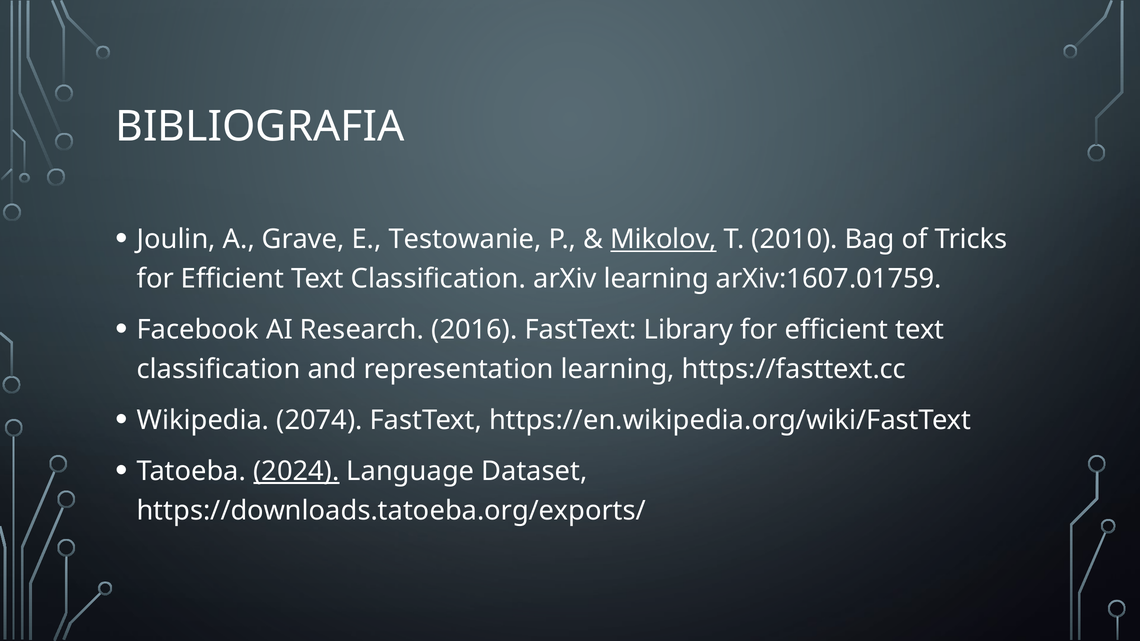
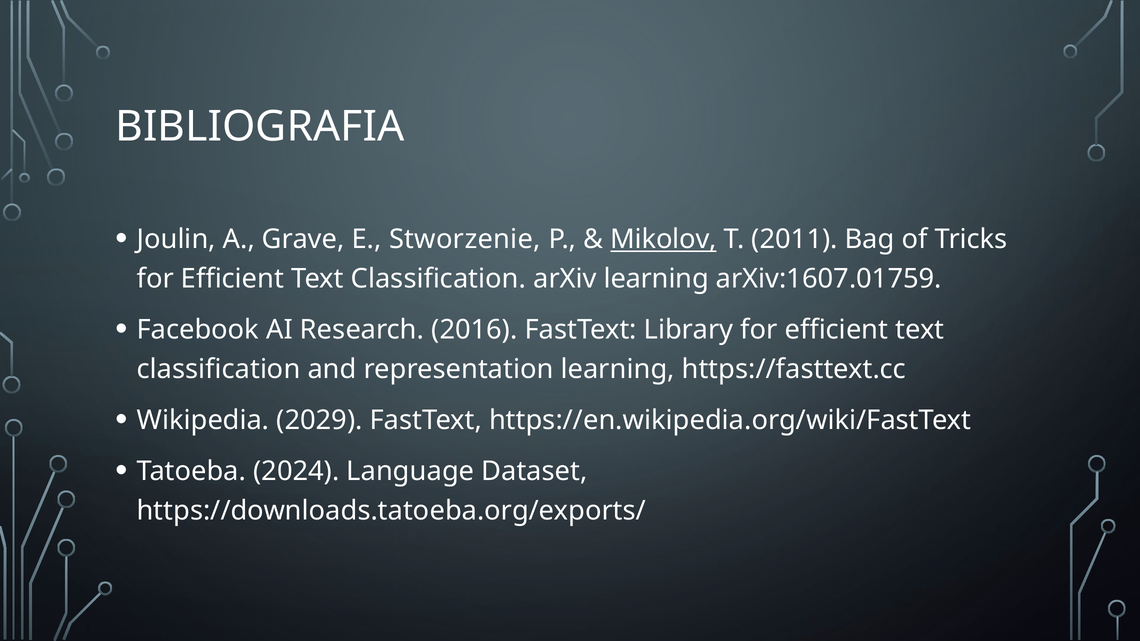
Testowanie: Testowanie -> Stworzenie (465, 239)
2010: 2010 -> 2011 (795, 239)
2074: 2074 -> 2029 (320, 420)
2024 underline: present -> none (296, 472)
